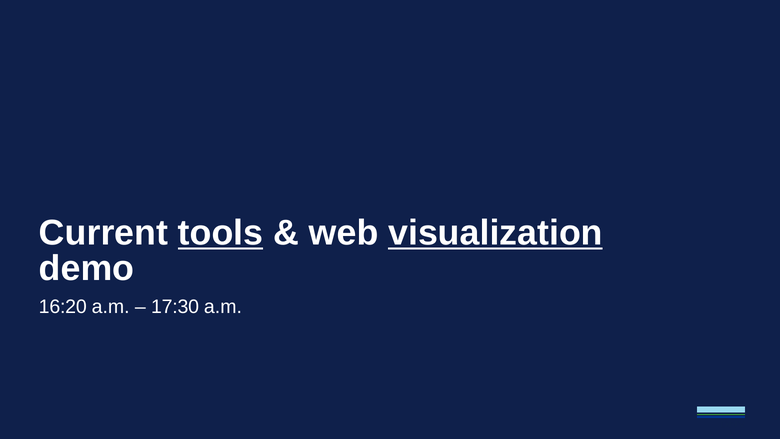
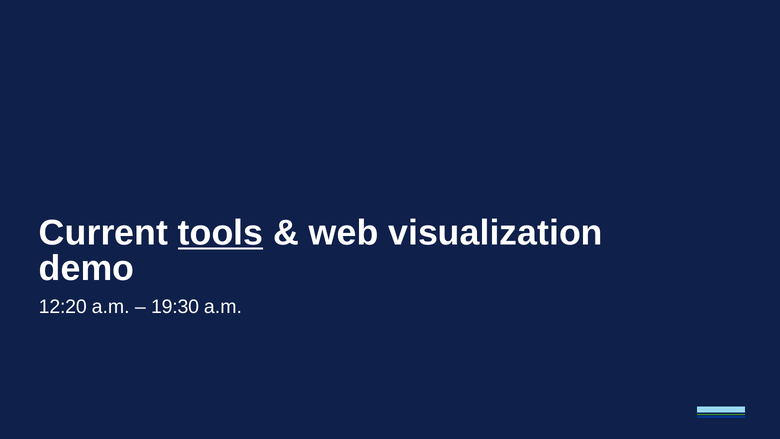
visualization underline: present -> none (495, 233)
16:20: 16:20 -> 12:20 (63, 307)
17:30: 17:30 -> 19:30 (175, 307)
